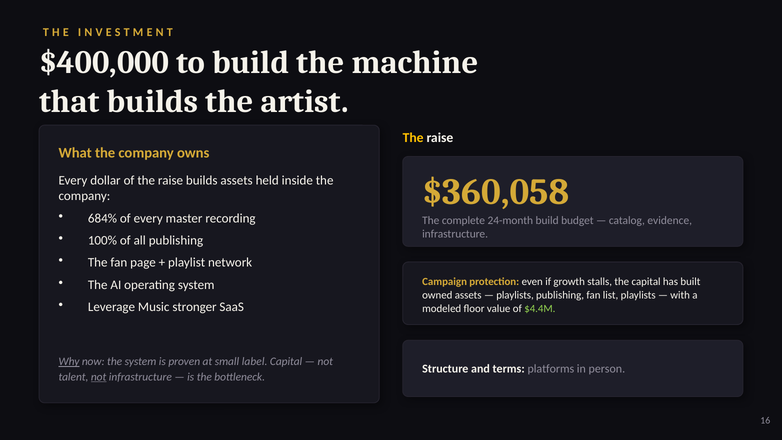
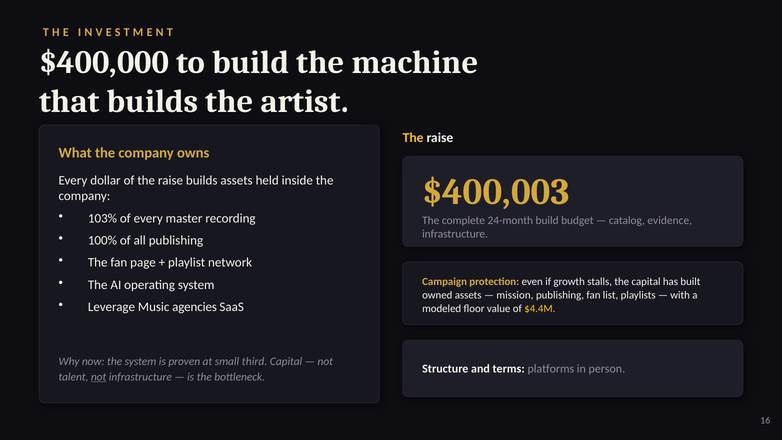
$360,058: $360,058 -> $400,003 (496, 192)
684%: 684% -> 103% (102, 218)
playlists: playlists -> mission (515, 295)
stronger: stronger -> agencies (195, 307)
$4.4M colour: light green -> yellow (540, 309)
Why underline: present -> none (69, 361)
label: label -> third (255, 361)
